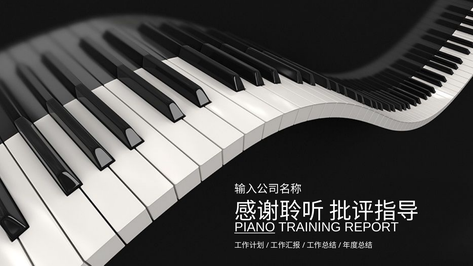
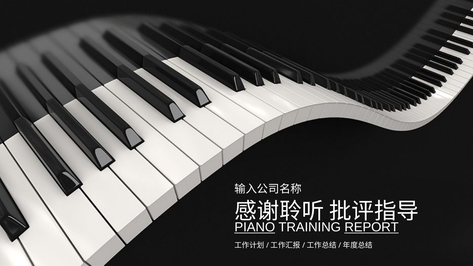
REPORT underline: none -> present (372, 227)
